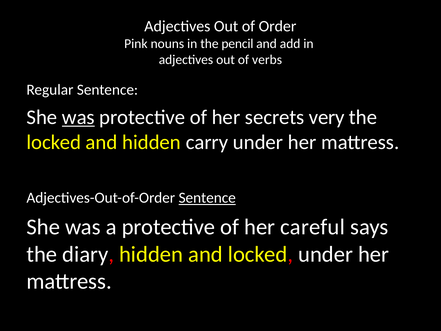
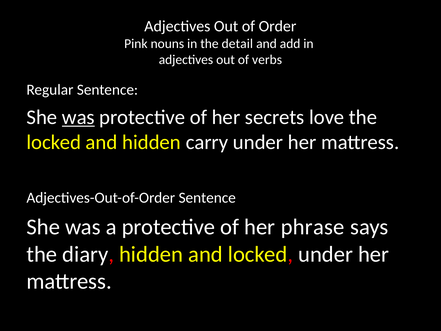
pencil: pencil -> detail (237, 44)
very: very -> love (327, 117)
Sentence underline: present -> none (207, 198)
careful: careful -> phrase (313, 227)
